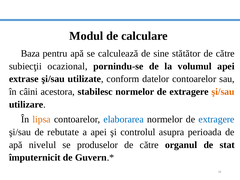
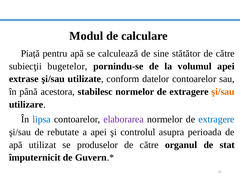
Baza: Baza -> Piață (30, 53)
ocazional: ocazional -> bugetelor (67, 66)
câini: câini -> până (29, 92)
lipsa colour: orange -> blue (42, 119)
elaborarea colour: blue -> purple (124, 119)
nivelul: nivelul -> utilizat (42, 145)
